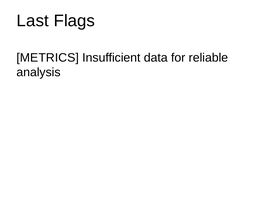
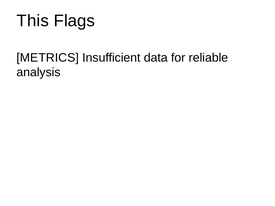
Last: Last -> This (33, 21)
